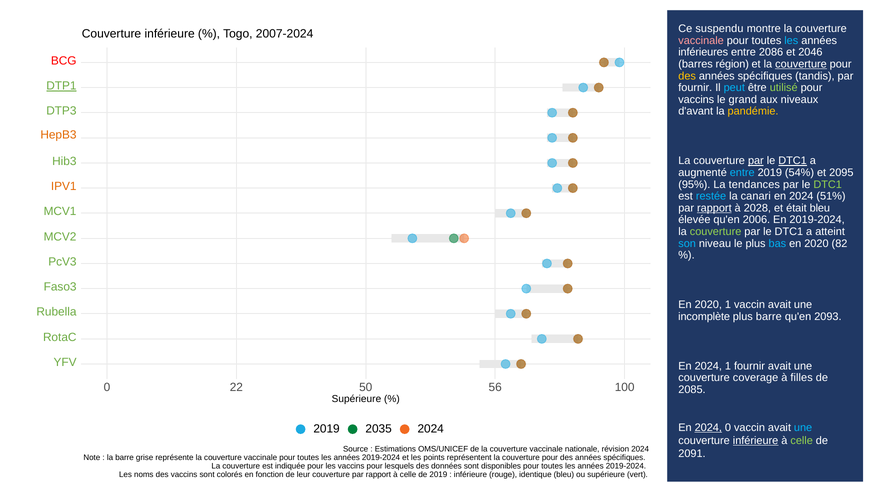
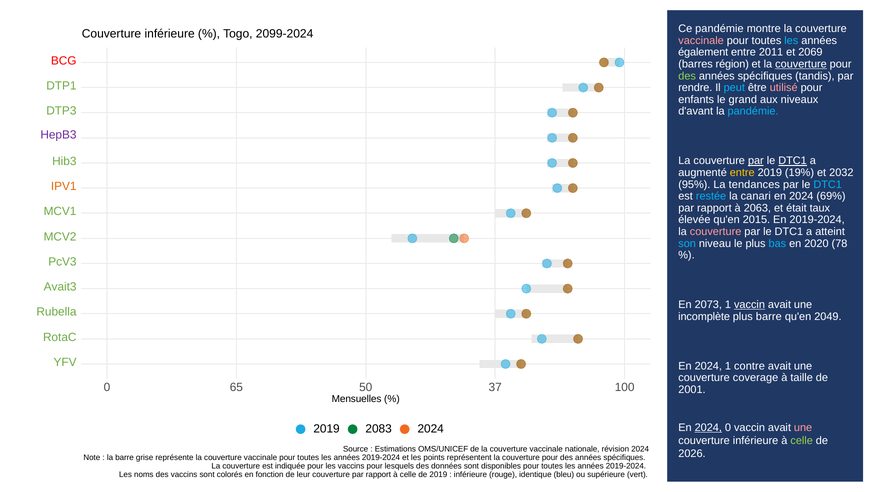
Ce suspendu: suspendu -> pandémie (719, 29)
2007-2024: 2007-2024 -> 2099-2024 (285, 34)
inférieures: inférieures -> également (703, 52)
2086: 2086 -> 2011 (771, 52)
2046: 2046 -> 2069 (810, 52)
des colour: yellow -> light green (687, 76)
DTP1 underline: present -> none (61, 86)
fournir: fournir -> rendre (695, 88)
utilisé colour: light green -> pink (784, 88)
vaccins: vaccins -> enfants (696, 99)
pandémie colour: yellow -> light blue (753, 111)
HepB3 colour: orange -> purple (58, 135)
entre colour: light blue -> yellow (742, 172)
54%: 54% -> 19% (799, 172)
2095: 2095 -> 2032 (841, 172)
DTC1 colour: light green -> light blue (828, 184)
51%: 51% -> 69% (831, 196)
rapport underline: present -> none (714, 208)
2028: 2028 -> 2063 (757, 208)
était bleu: bleu -> taux (820, 208)
2006: 2006 -> 2015 (756, 220)
couverture colour: light green -> pink (716, 231)
82: 82 -> 78 (840, 243)
Faso3: Faso3 -> Avait3 (60, 287)
2020: 2020 -> 2073 (708, 304)
vaccin underline: none -> present (749, 304)
2093: 2093 -> 2049 (828, 316)
1 fournir: fournir -> contre (749, 366)
filles: filles -> taille (802, 377)
22: 22 -> 65 (236, 387)
56: 56 -> 37 (495, 387)
2085: 2085 -> 2001 (692, 389)
Supérieure: Supérieure -> Mensuelles (357, 399)
une colour: light blue -> pink (803, 427)
2035: 2035 -> 2083 (379, 428)
inférieure underline: present -> none (756, 440)
2091: 2091 -> 2026 (692, 453)
